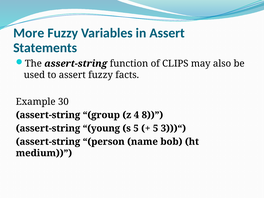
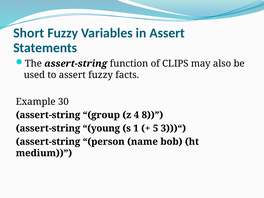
More: More -> Short (29, 33)
s 5: 5 -> 1 (136, 128)
